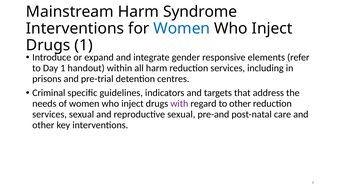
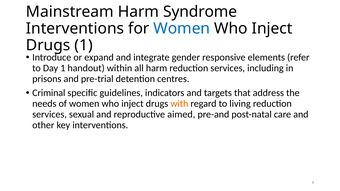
with colour: purple -> orange (179, 104)
to other: other -> living (240, 104)
reproductive sexual: sexual -> aimed (181, 114)
